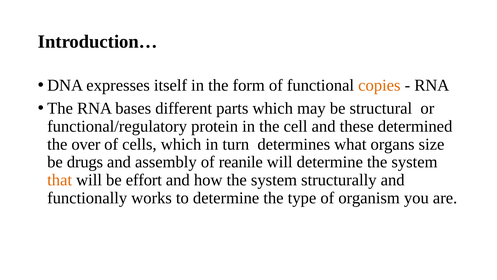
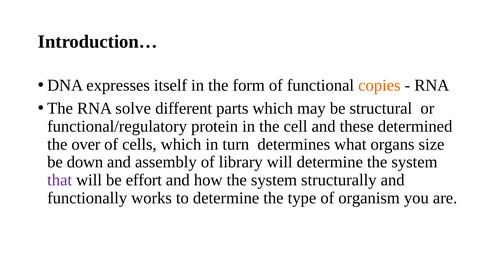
bases: bases -> solve (133, 108)
drugs: drugs -> down (85, 162)
reanile: reanile -> library (241, 162)
that colour: orange -> purple (60, 180)
